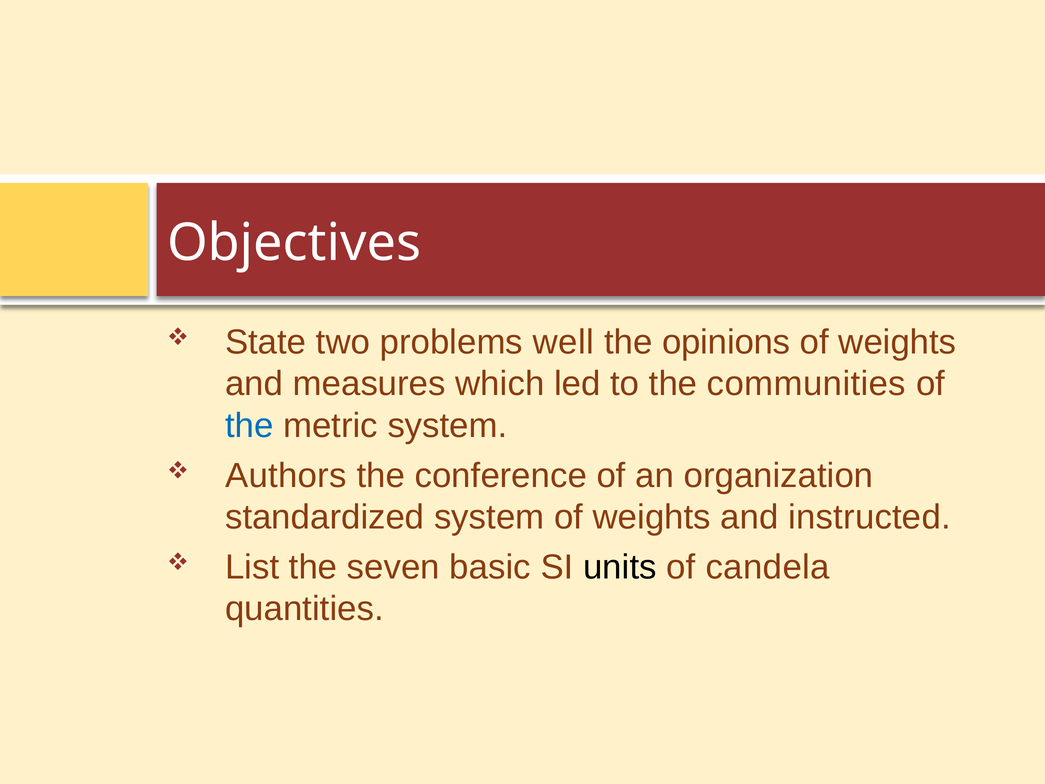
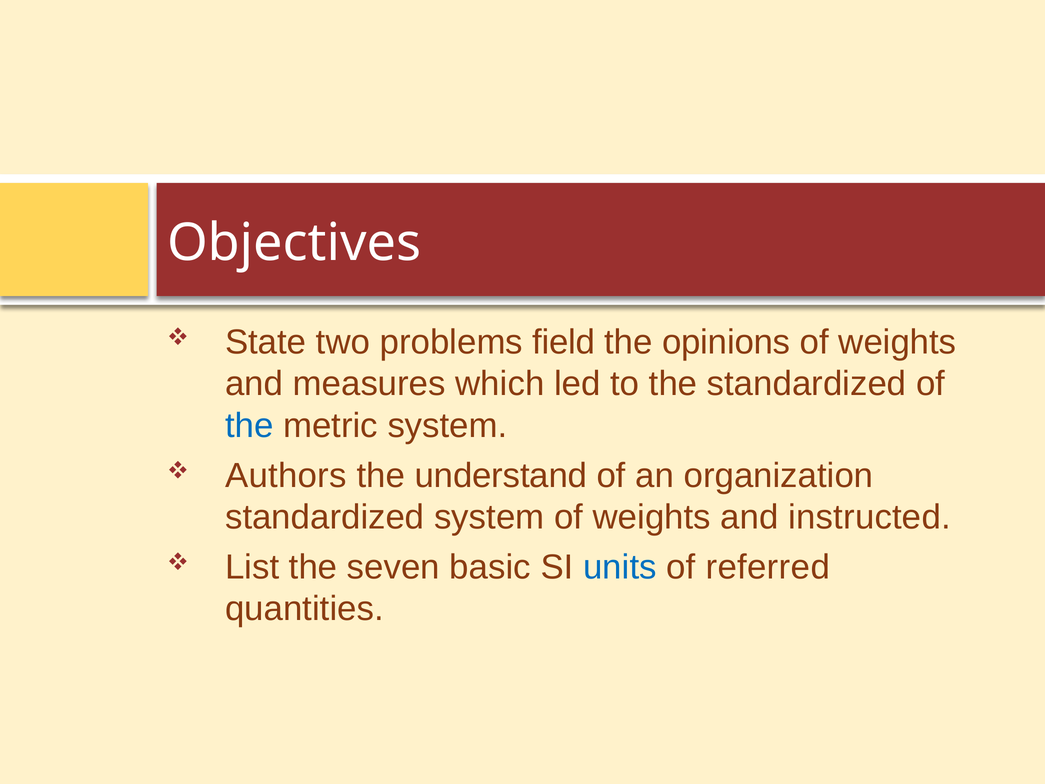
well: well -> field (564, 342)
the communities: communities -> standardized (807, 384)
conference: conference -> understand (501, 475)
units colour: black -> blue (620, 567)
candela: candela -> referred (768, 567)
